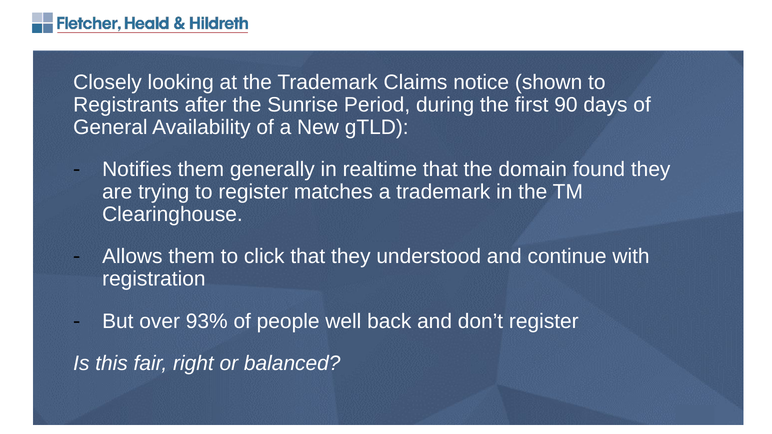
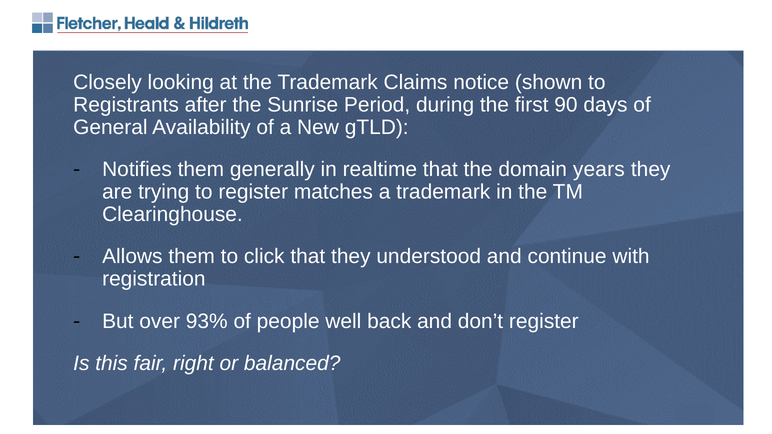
found: found -> years (599, 169)
